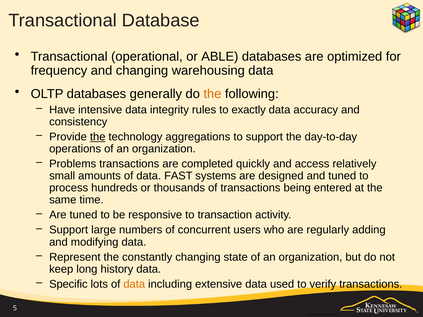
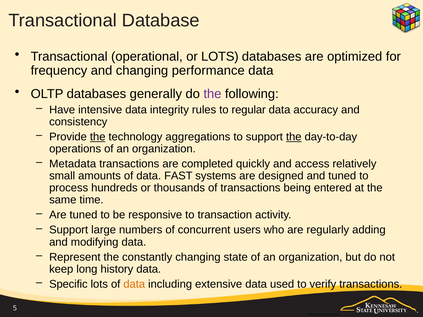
or ABLE: ABLE -> LOTS (220, 57)
warehousing: warehousing -> performance (208, 71)
the colour: orange -> purple (212, 94)
exactly: exactly -> regular (249, 110)
the underline: none -> present (294, 137)
Problems: Problems -> Metadata (73, 164)
